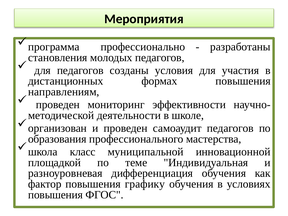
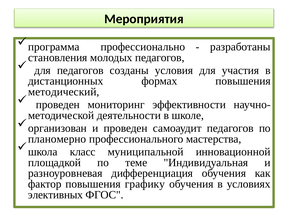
направлениям: направлениям -> методический (64, 92)
образования: образования -> планомерно (57, 139)
повышения: повышения -> элективных (55, 195)
